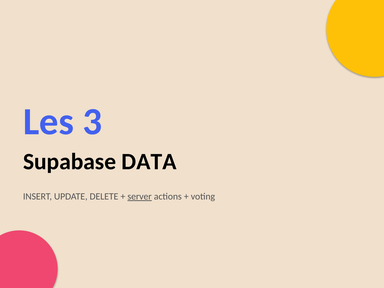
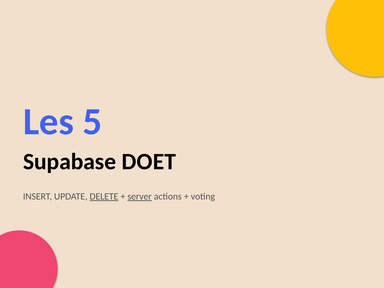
3: 3 -> 5 (92, 122)
DATA: DATA -> DOET (149, 162)
DELETE underline: none -> present (104, 196)
